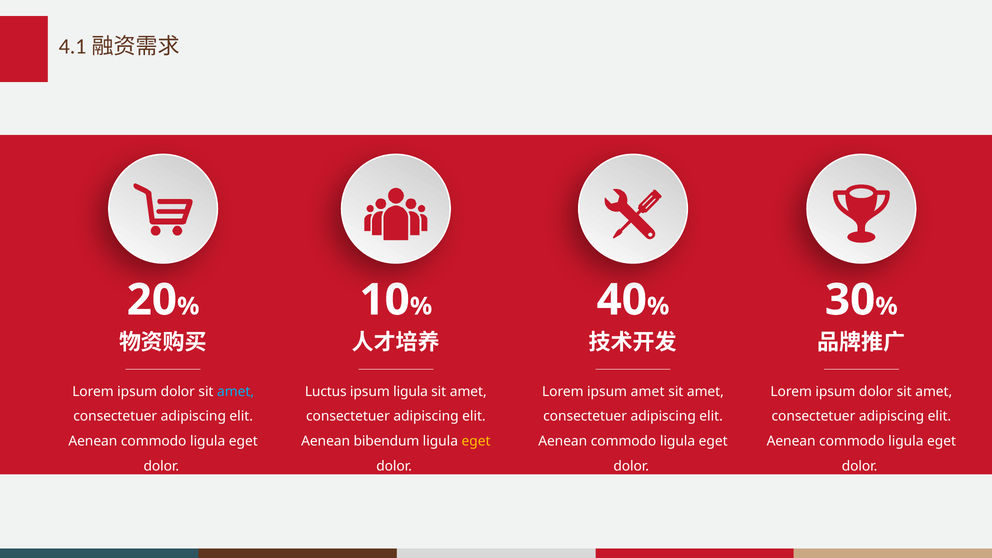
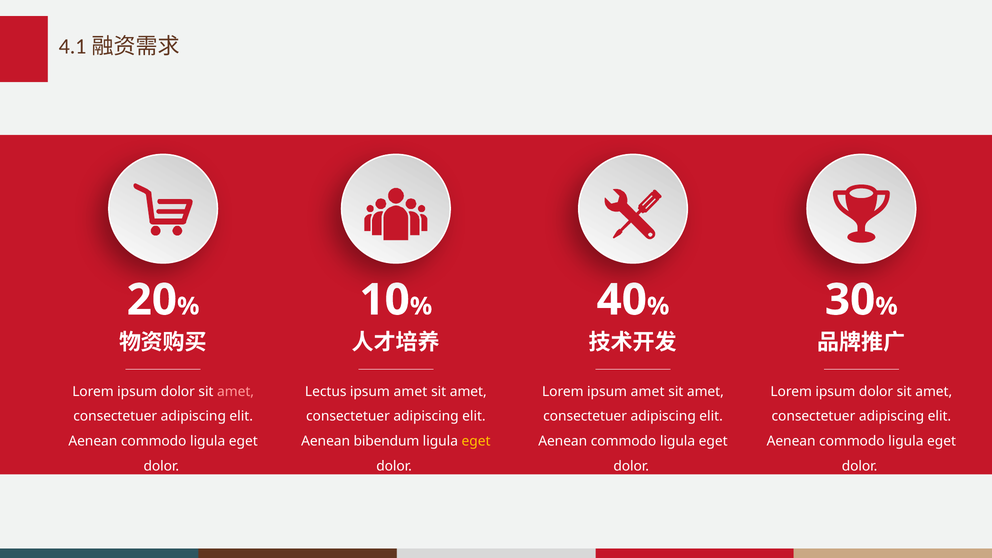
amet colour: light blue -> pink (236, 392)
Luctus: Luctus -> Lectus (326, 392)
ligula: ligula -> amet (410, 392)
